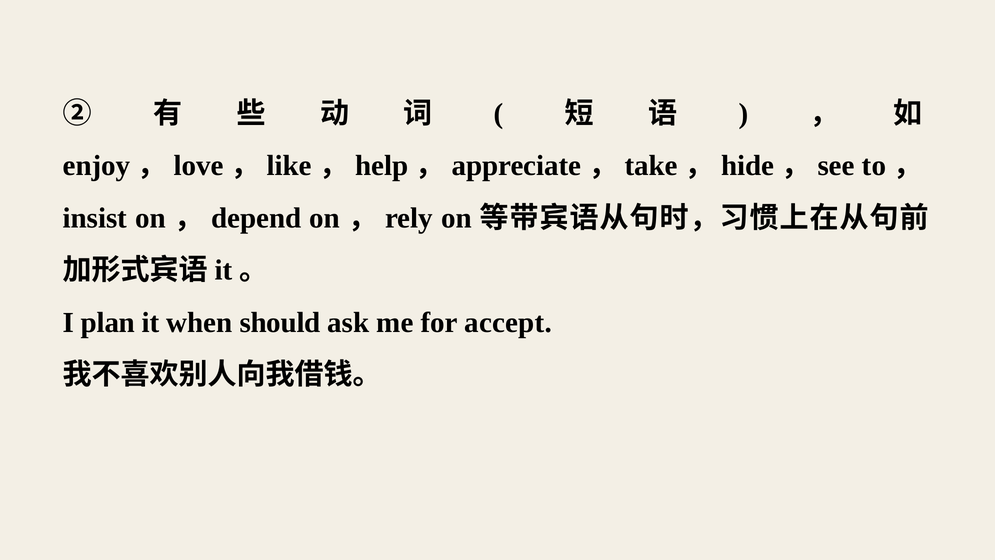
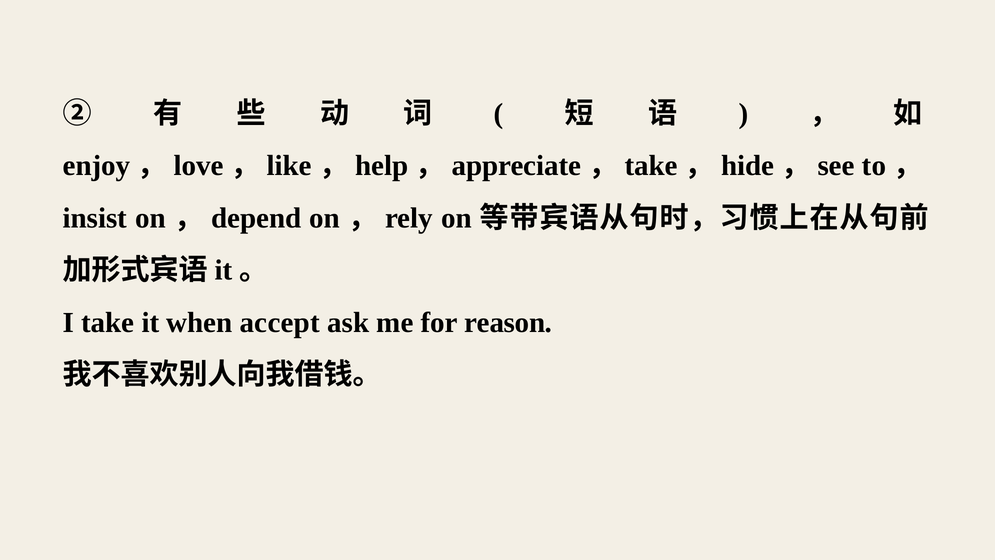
I plan: plan -> take (108, 323)
should: should -> accept (280, 323)
accept: accept -> reason (508, 323)
